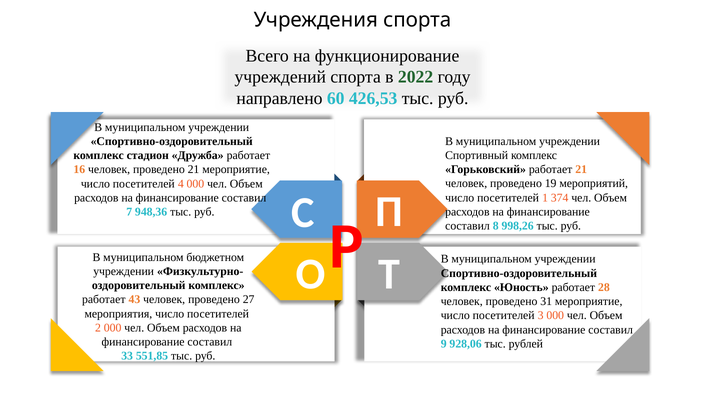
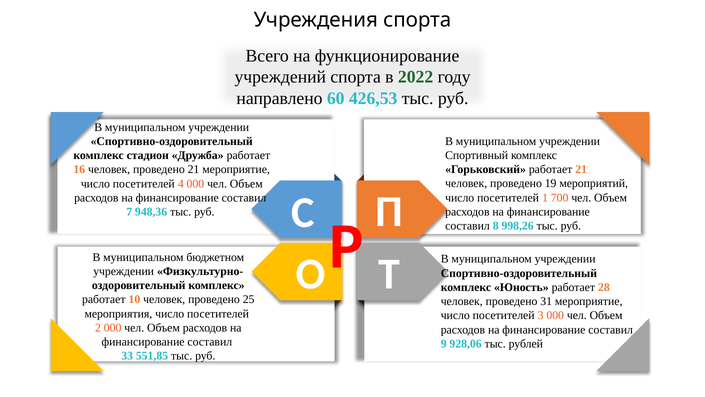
374: 374 -> 700 (560, 197)
43: 43 -> 10 (134, 299)
27: 27 -> 25 (249, 299)
